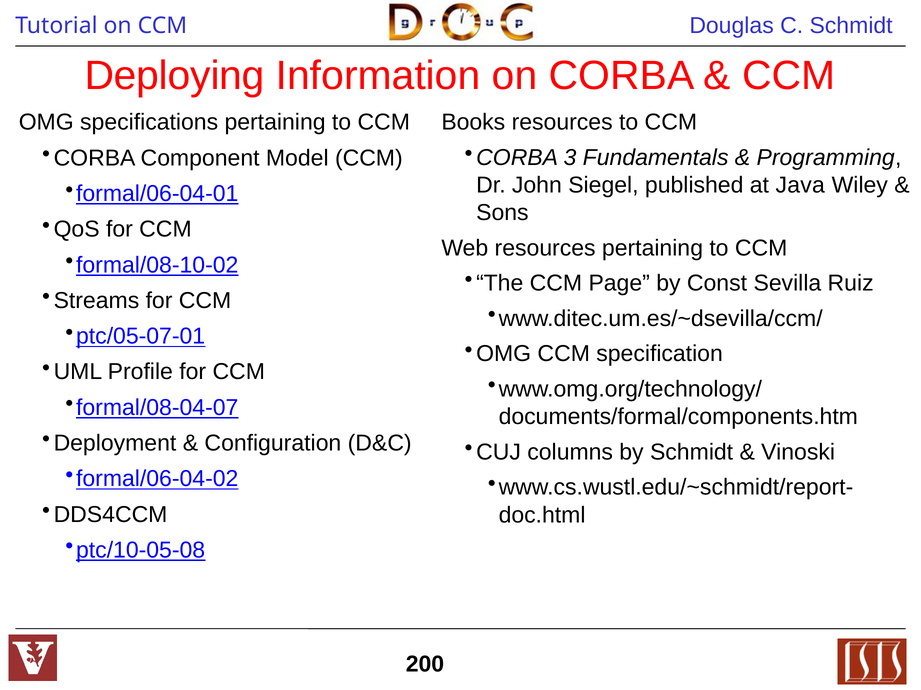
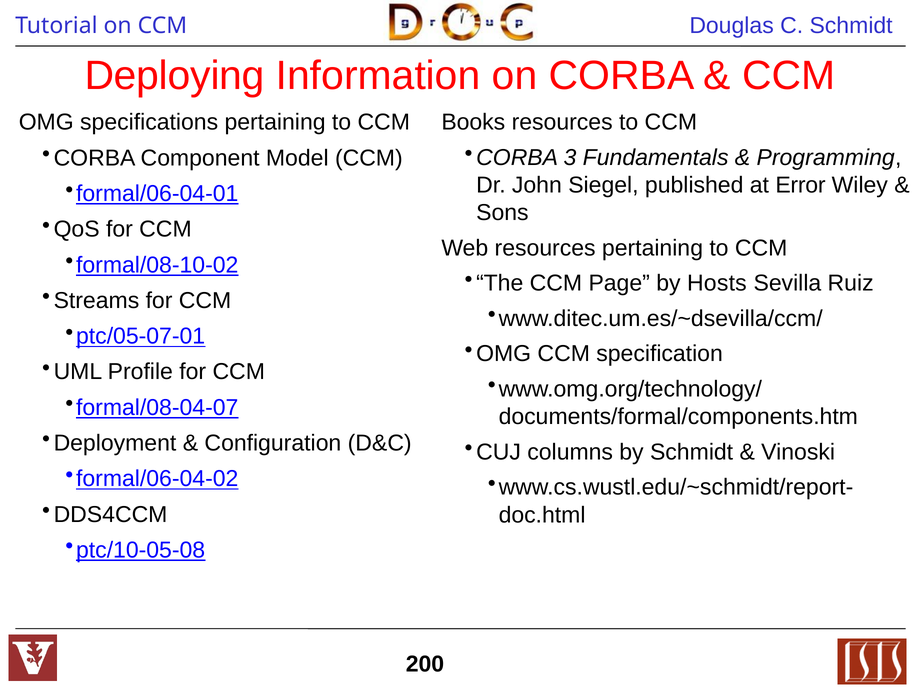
Java: Java -> Error (800, 185)
Const: Const -> Hosts (717, 284)
